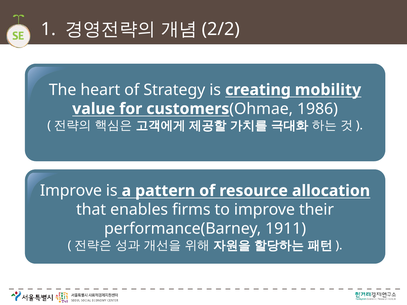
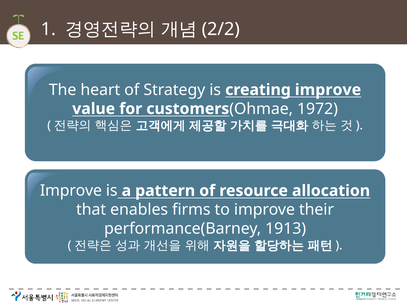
creating mobility: mobility -> improve (328, 90)
1986: 1986 -> 1972 (317, 109)
1911: 1911 -> 1913 (286, 229)
